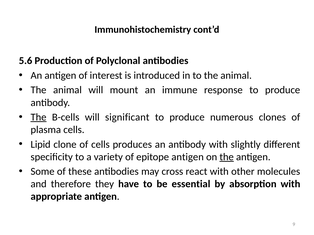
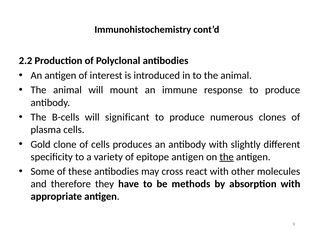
5.6: 5.6 -> 2.2 (26, 61)
The underline: present -> none (39, 117)
Lipid: Lipid -> Gold (41, 145)
essential: essential -> methods (191, 184)
